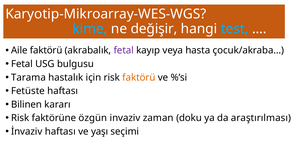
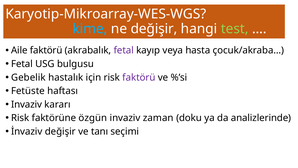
test colour: light blue -> light green (235, 29)
Tarama: Tarama -> Gebelik (28, 77)
faktörü colour: orange -> purple (139, 77)
Bilinen: Bilinen -> Invaziv (27, 104)
araştırılması: araştırılması -> analizlerinde (261, 118)
İnvaziv haftası: haftası -> değişir (60, 131)
yaşı: yaşı -> tanı (100, 131)
